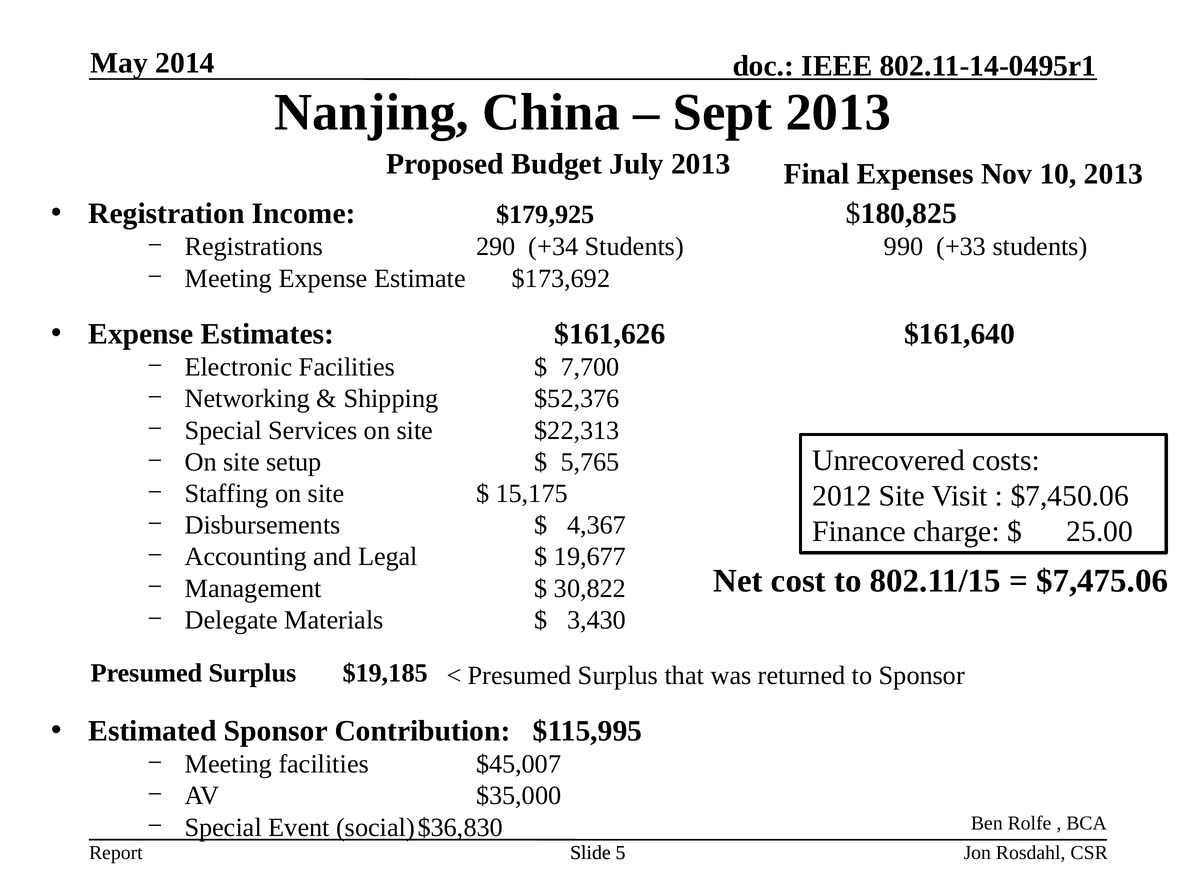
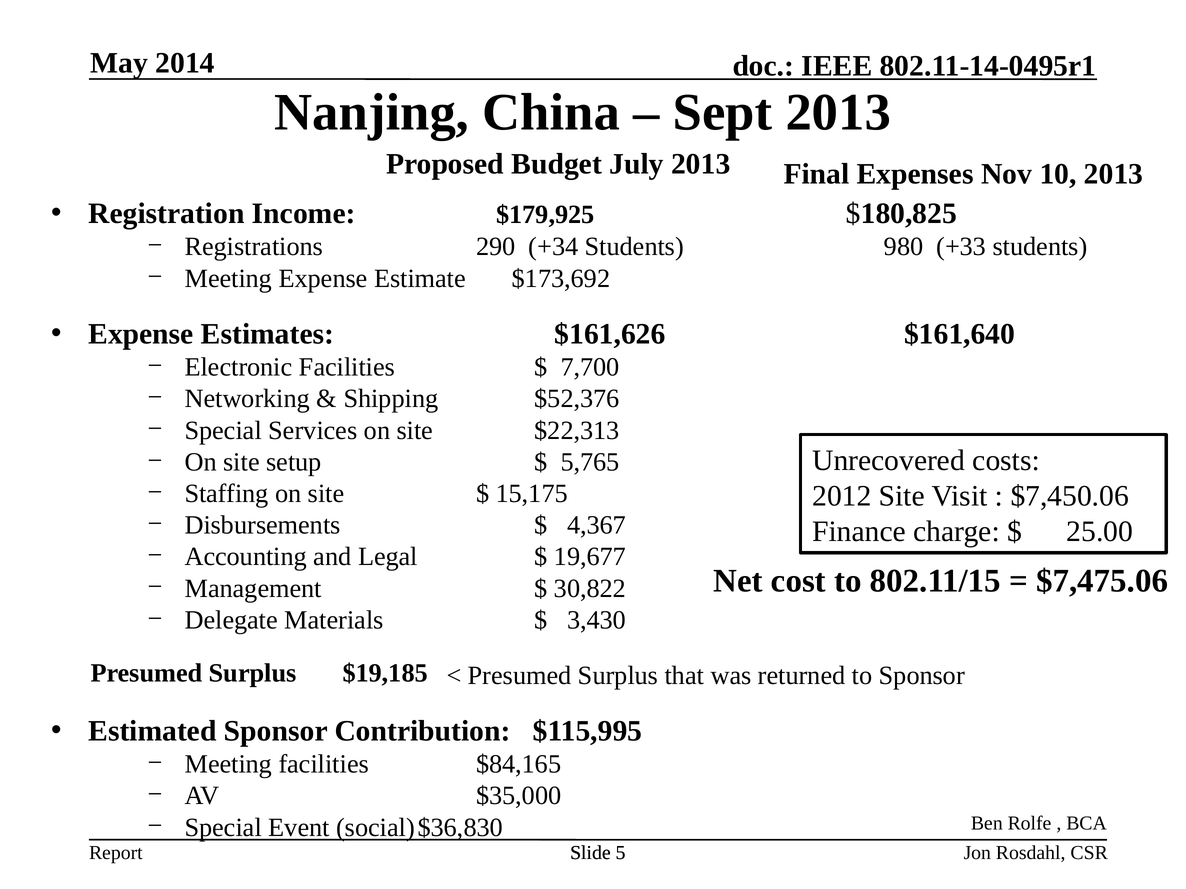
990: 990 -> 980 (904, 247)
$45,007: $45,007 -> $84,165 (519, 765)
